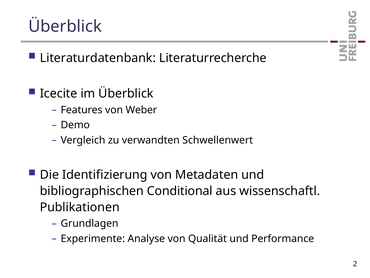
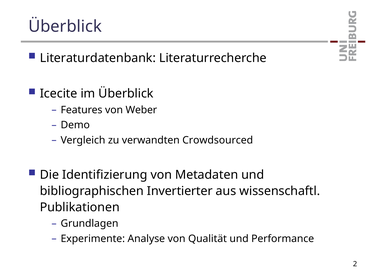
Schwellenwert: Schwellenwert -> Crowdsourced (218, 140)
Conditional: Conditional -> Invertierter (180, 191)
